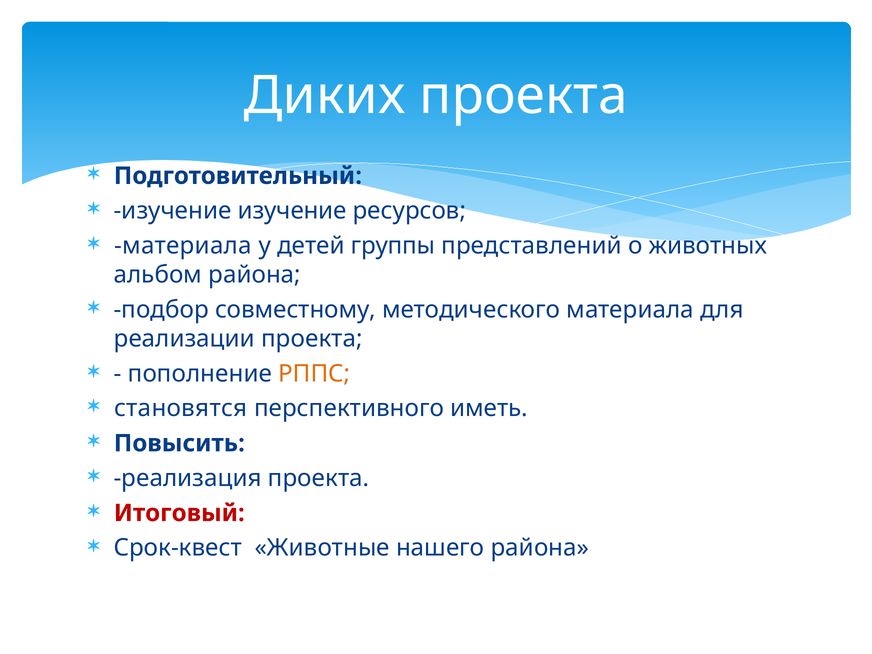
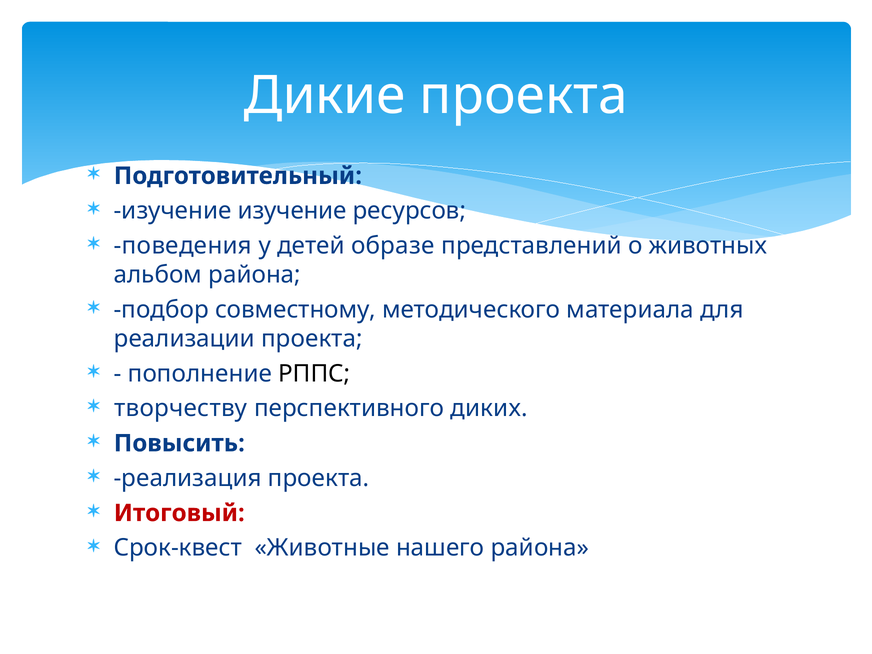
Диких: Диких -> Дикие (325, 96)
материала: материала -> поведения (183, 246)
группы: группы -> образе (393, 246)
РППС colour: orange -> black (314, 374)
становятся: становятся -> творчеству (181, 408)
иметь: иметь -> диких (489, 408)
